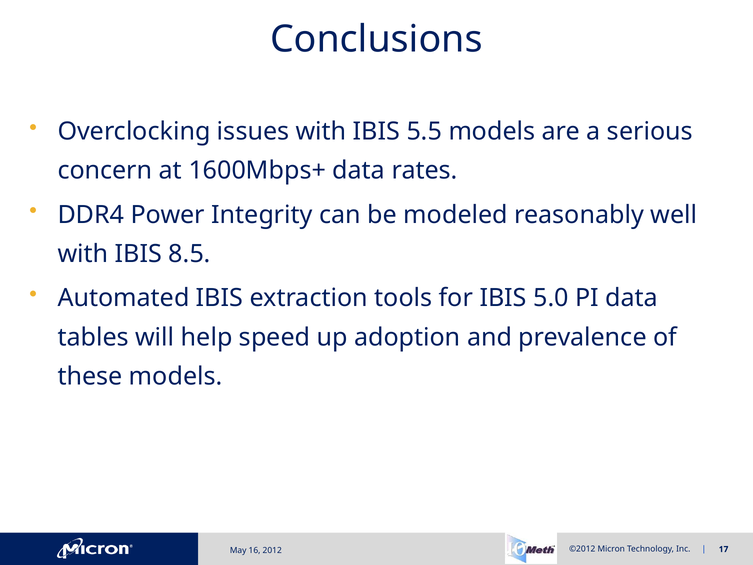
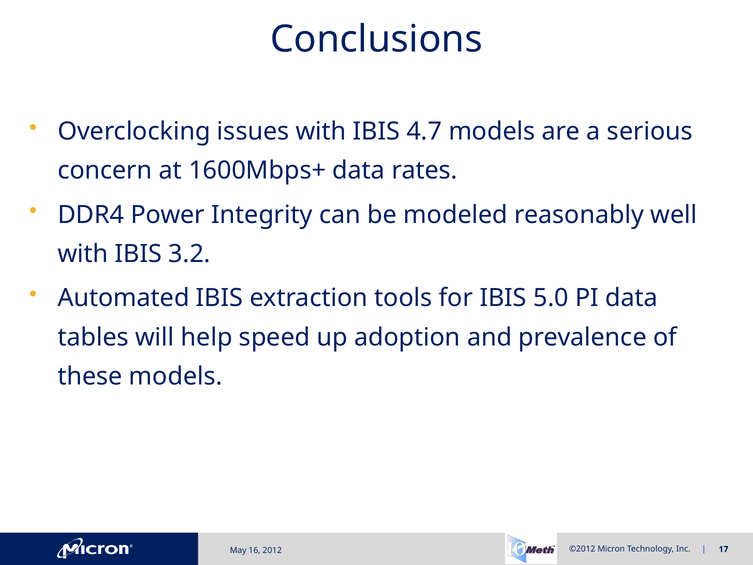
5.5: 5.5 -> 4.7 (424, 131)
8.5: 8.5 -> 3.2 (190, 254)
